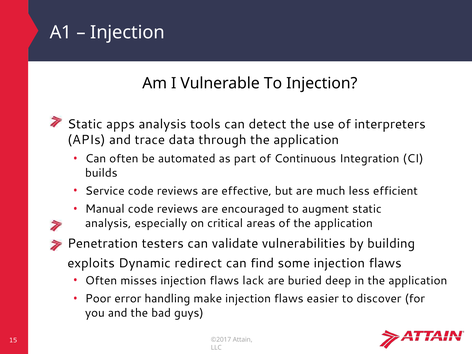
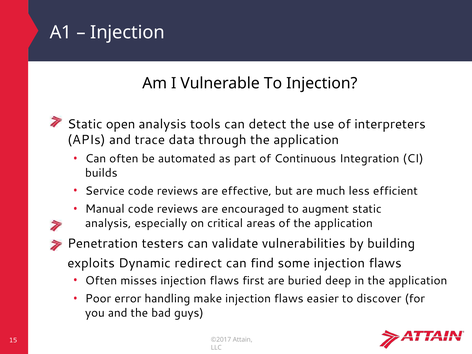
apps: apps -> open (121, 124)
lack: lack -> first (253, 281)
